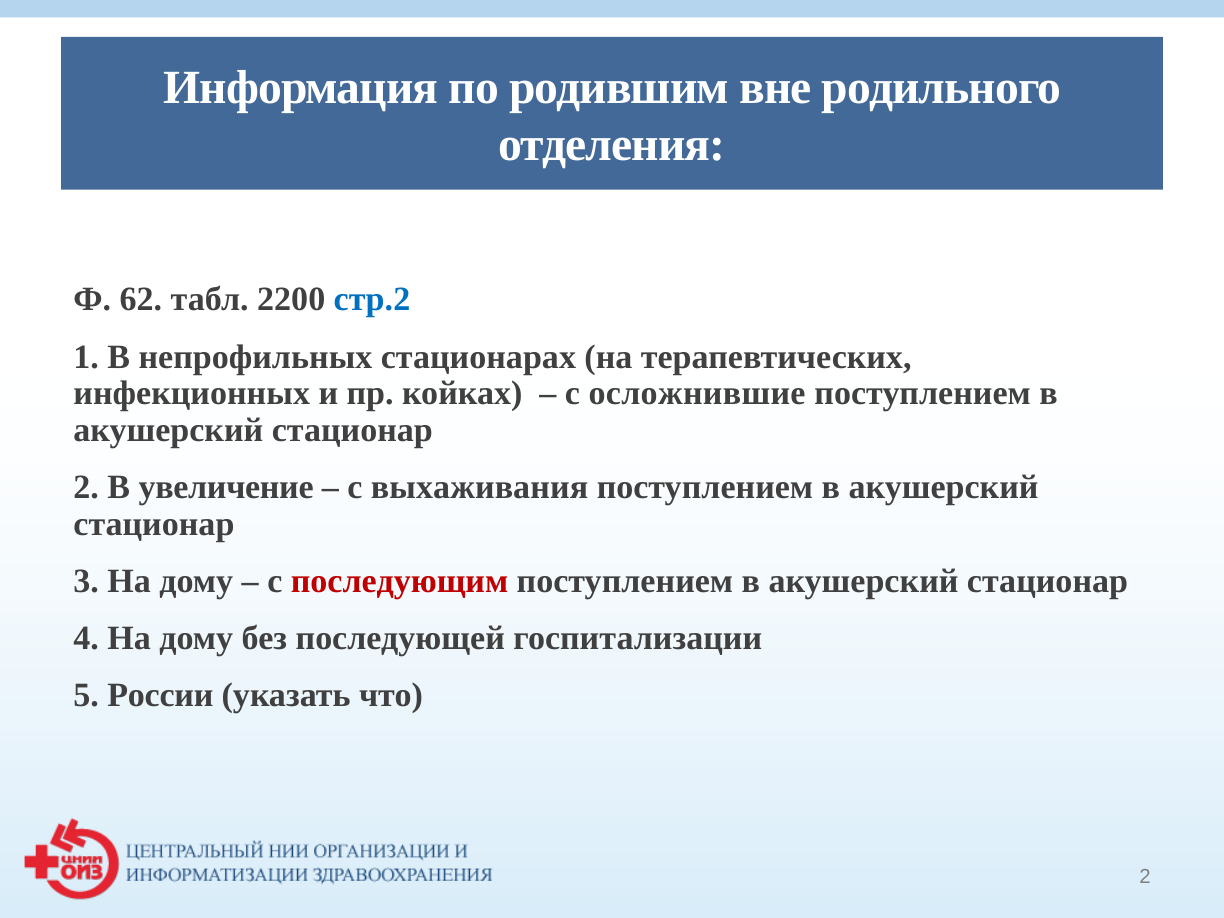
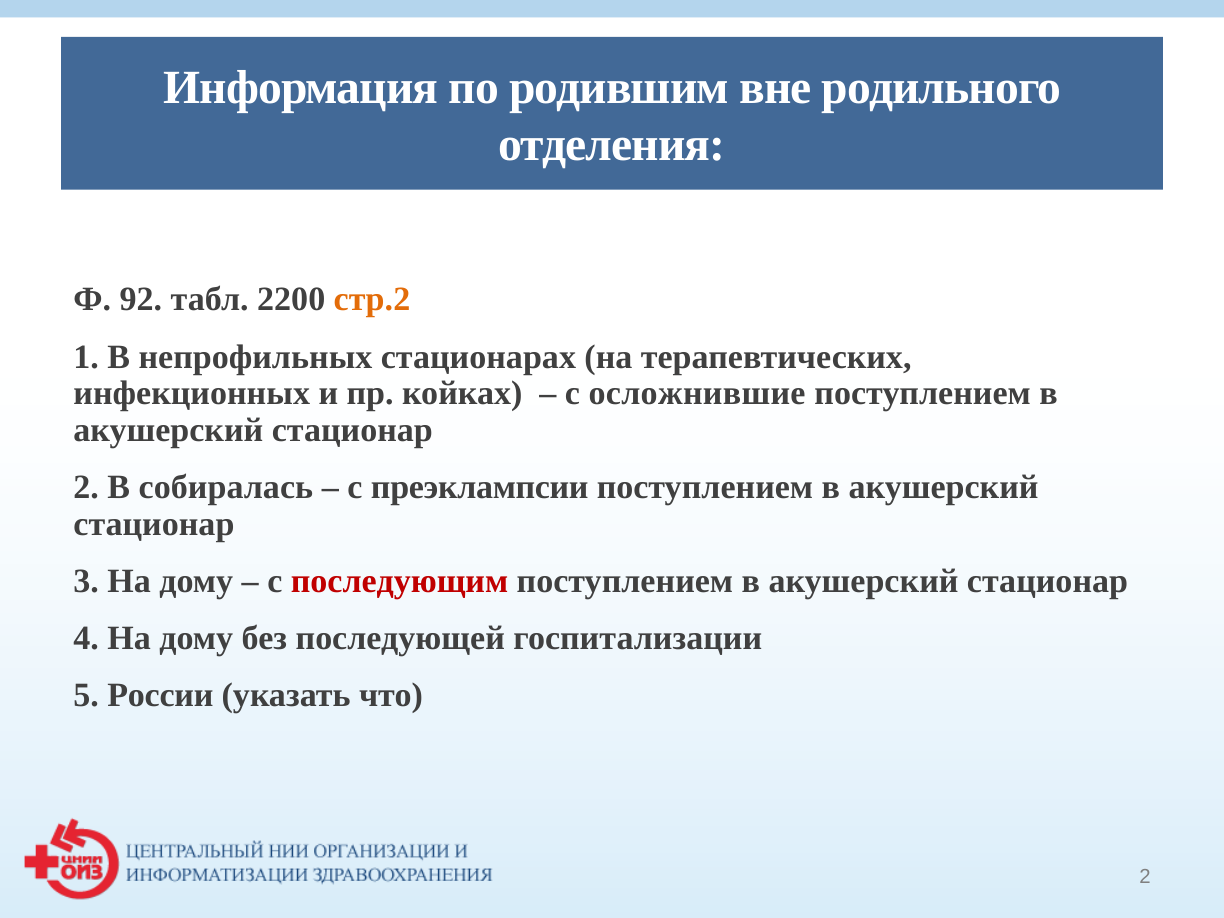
62: 62 -> 92 (141, 300)
стр.2 colour: blue -> orange (372, 300)
увеличение: увеличение -> собиралась (226, 487)
выхаживания: выхаживания -> преэклампсии (480, 487)
